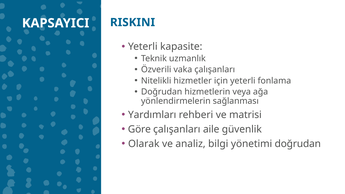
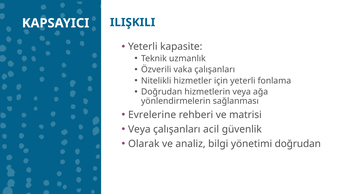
RISKINI: RISKINI -> ILIŞKILI (133, 22)
Yardımları: Yardımları -> Evrelerine (152, 115)
Göre: Göre -> Veya (139, 129)
aile: aile -> acil (211, 129)
